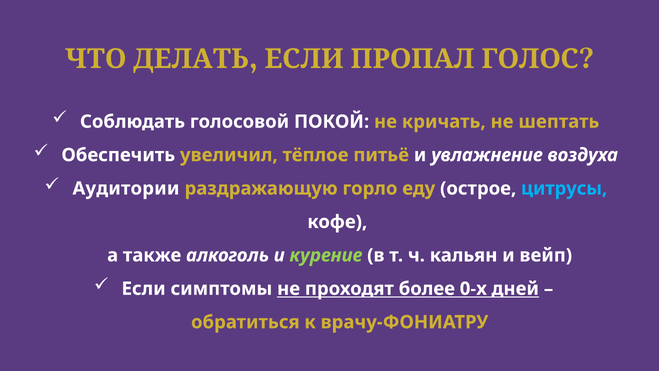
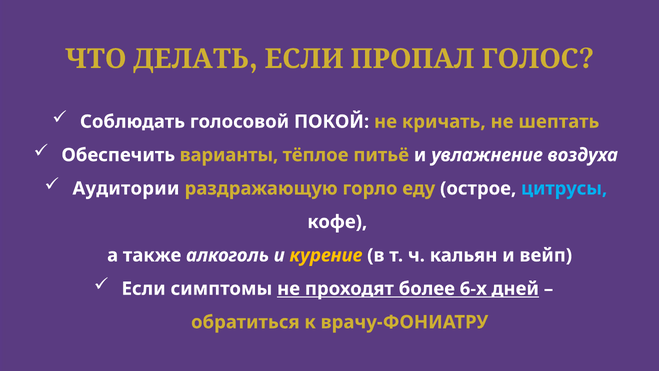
увеличил: увеличил -> варианты (229, 155)
курение colour: light green -> yellow (326, 255)
0-х: 0-х -> 6-х (473, 289)
